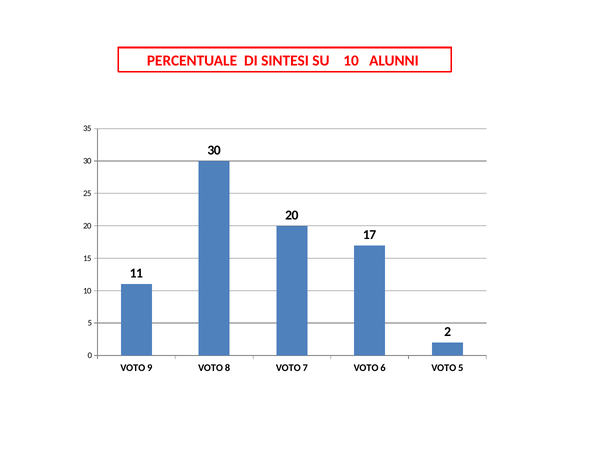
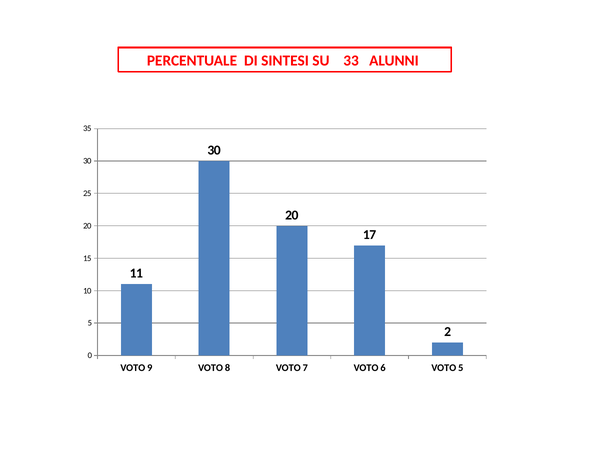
SU 10: 10 -> 33 (351, 61)
